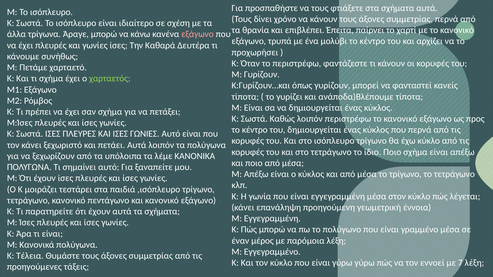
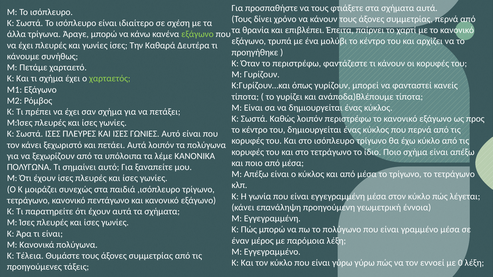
εξάγωνο colour: pink -> light green (197, 34)
προχωρήσει: προχωρήσει -> προηγήθηκε (255, 52)
τεστάρει: τεστάρει -> συνεχώς (76, 190)
7: 7 -> 0 (460, 263)
